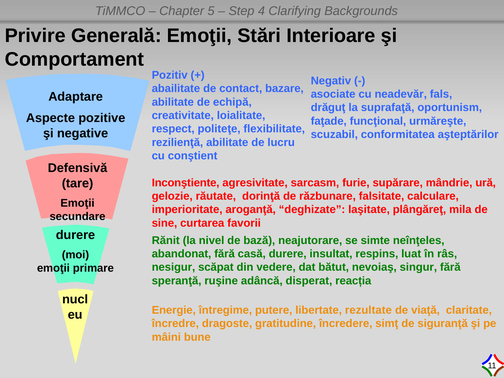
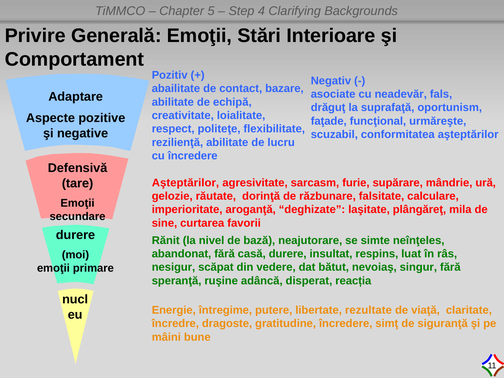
cu conştient: conştient -> încredere (193, 156)
Inconştiente: Inconştiente -> Aşteptărilor (185, 183)
